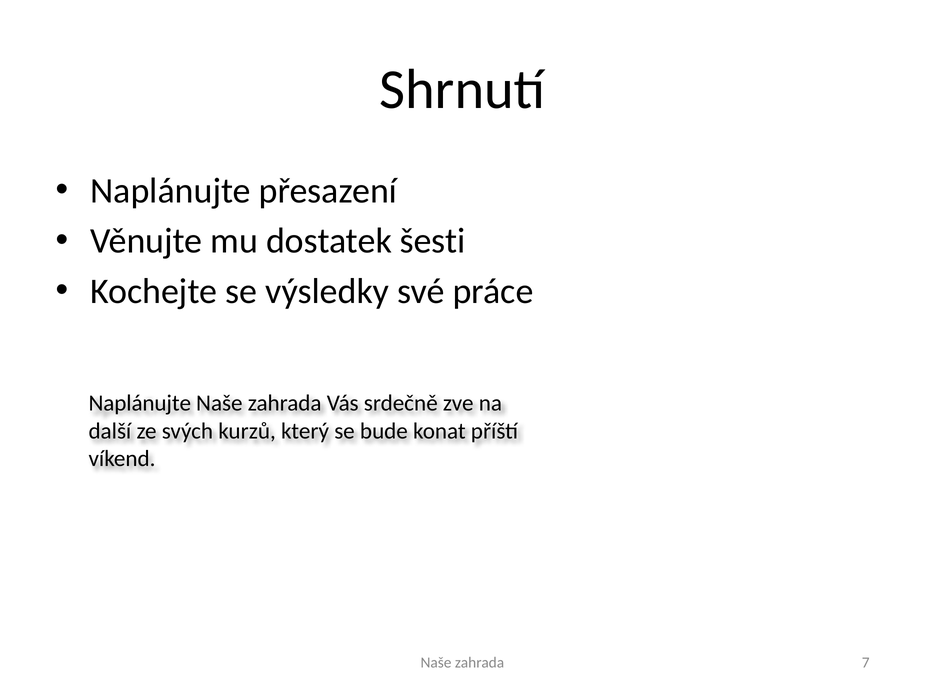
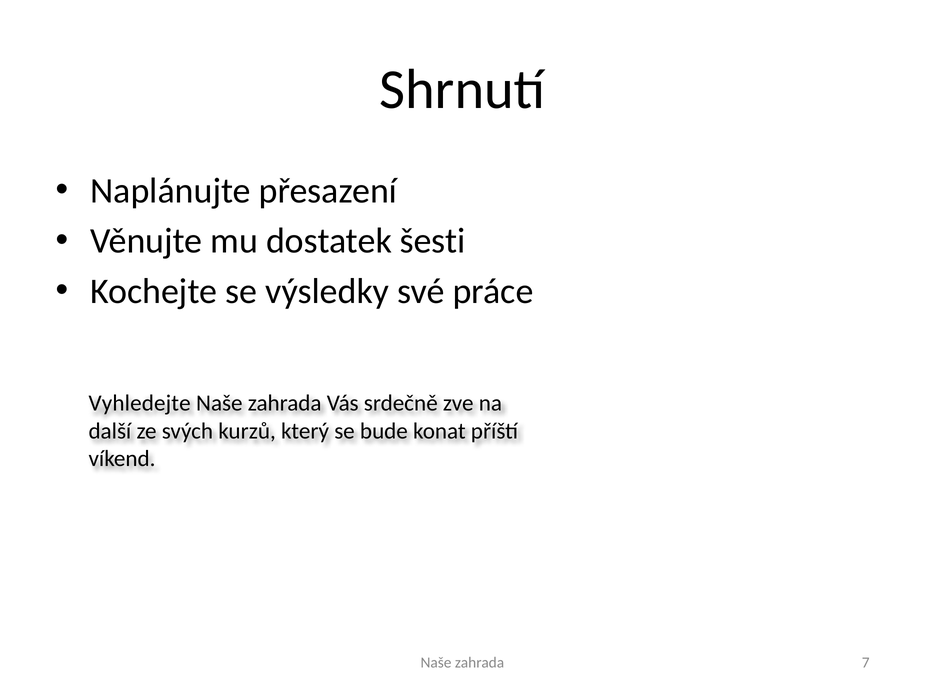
Naplánujte: Naplánujte -> Vyhledejte (140, 403)
